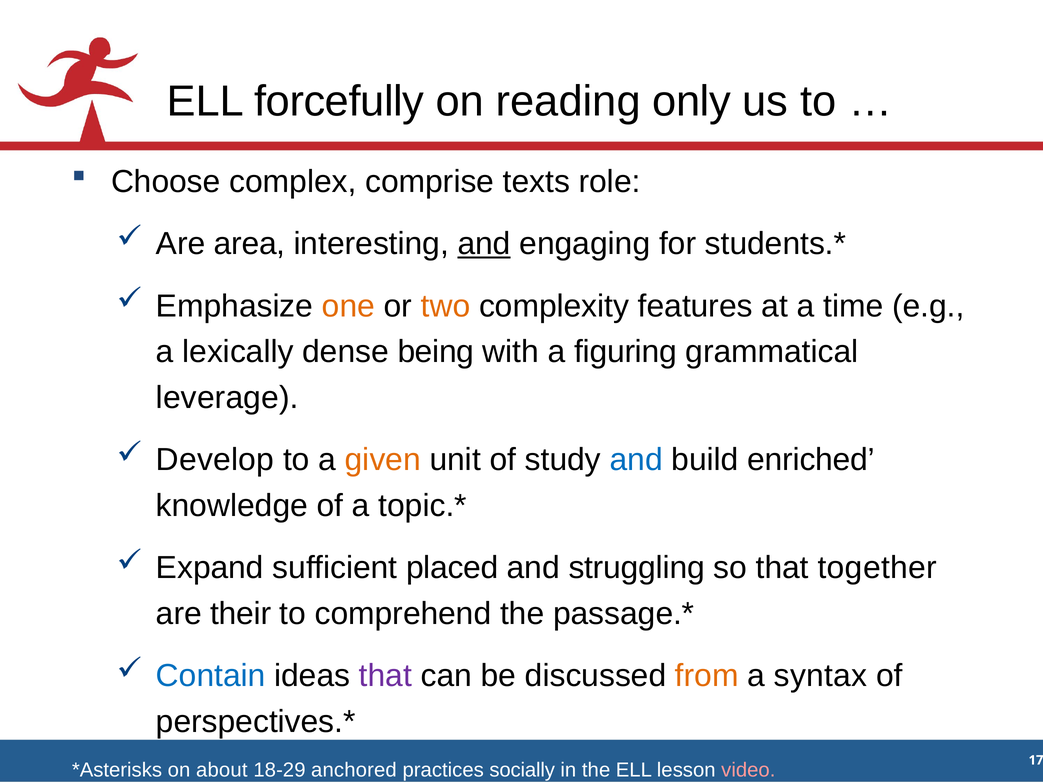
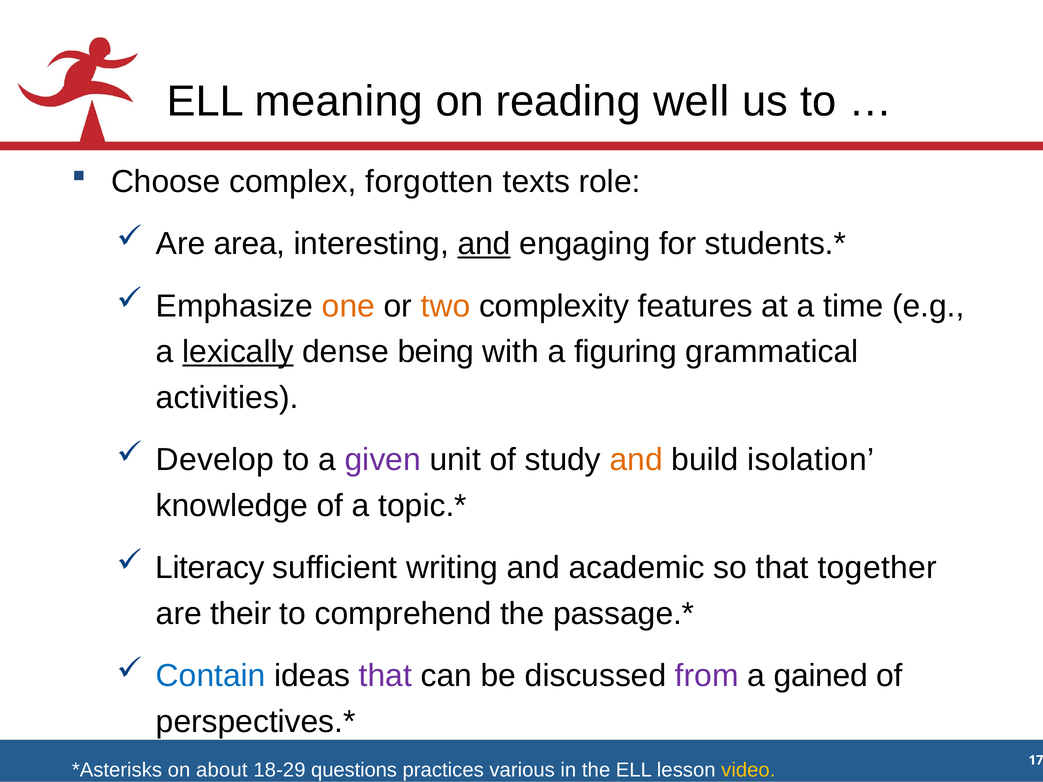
forcefully: forcefully -> meaning (339, 102)
only: only -> well (691, 102)
comprise: comprise -> forgotten (429, 182)
lexically underline: none -> present (238, 352)
leverage: leverage -> activities (227, 398)
given colour: orange -> purple (383, 460)
and colour: blue -> orange (636, 460)
enriched: enriched -> isolation (811, 460)
Expand: Expand -> Literacy (210, 568)
placed: placed -> writing (452, 568)
struggling: struggling -> academic (637, 568)
from colour: orange -> purple (707, 676)
syntax: syntax -> gained (821, 676)
anchored: anchored -> questions (354, 770)
socially: socially -> various (522, 770)
video colour: pink -> yellow (748, 770)
